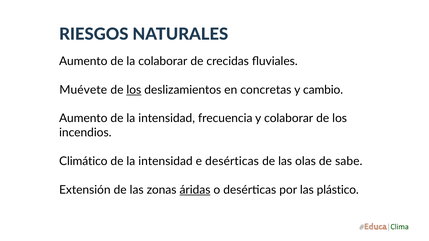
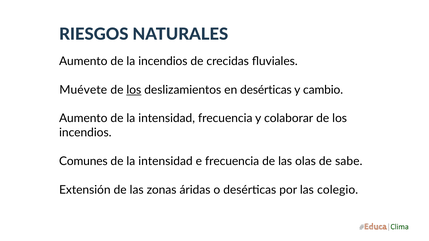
la colaborar: colaborar -> incendios (163, 61)
en concretas: concretas -> desérticas (266, 90)
Climático: Climático -> Comunes (83, 161)
e desérticas: desérticas -> frecuencia (232, 161)
áridas underline: present -> none (195, 190)
plástico: plástico -> colegio (338, 190)
